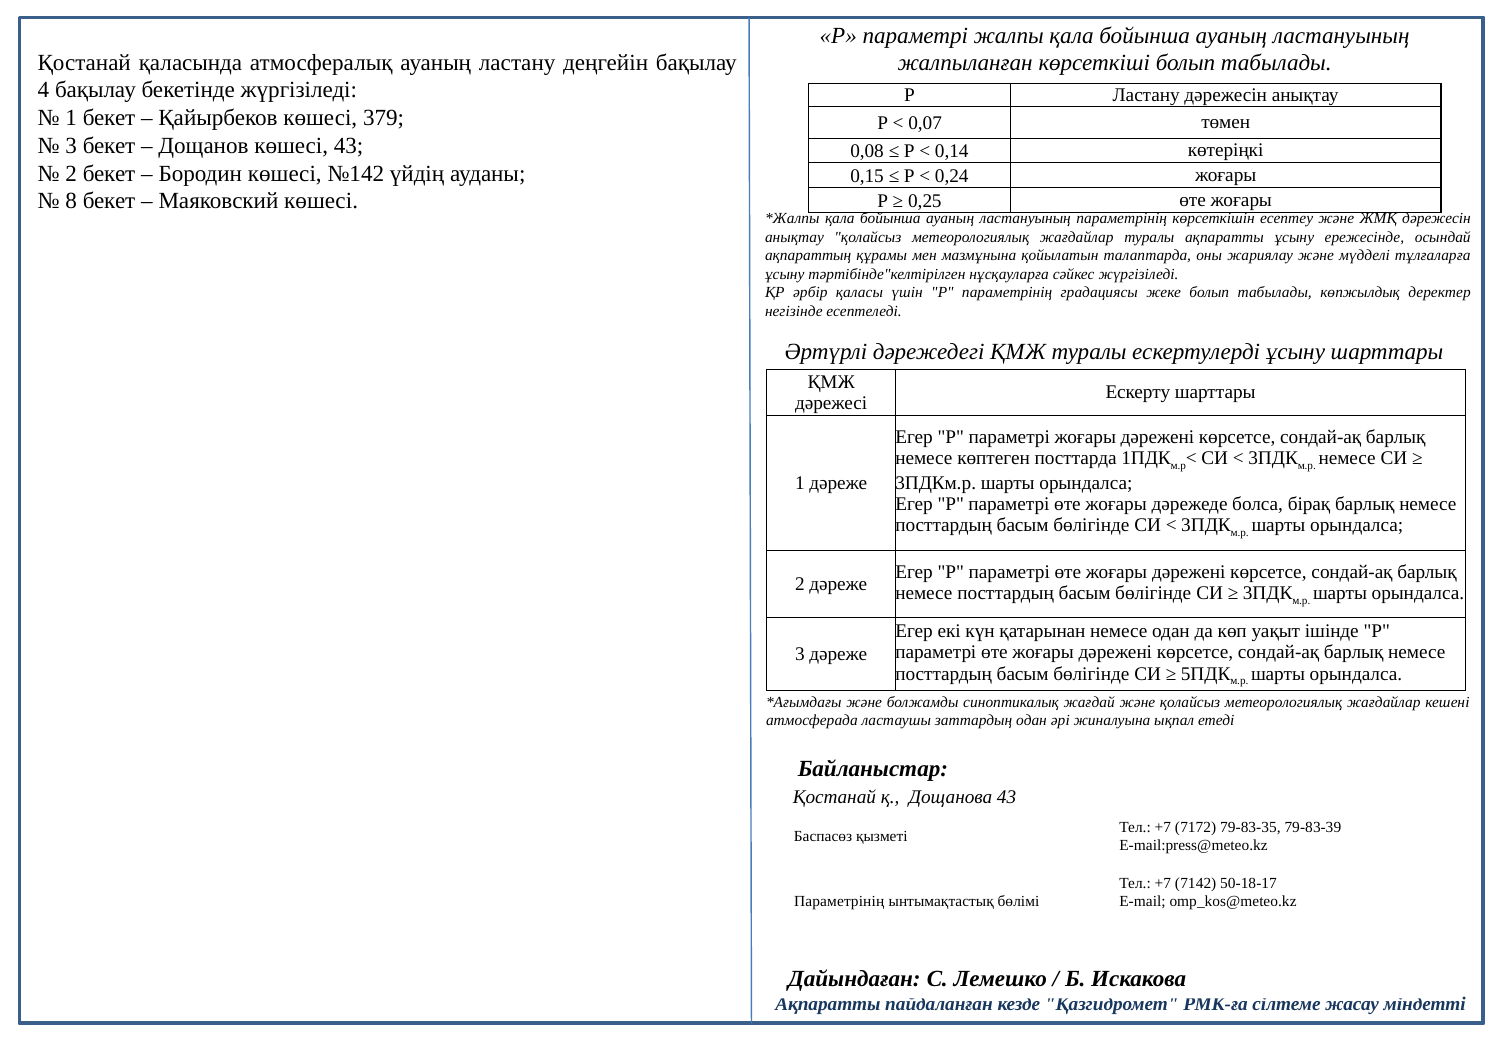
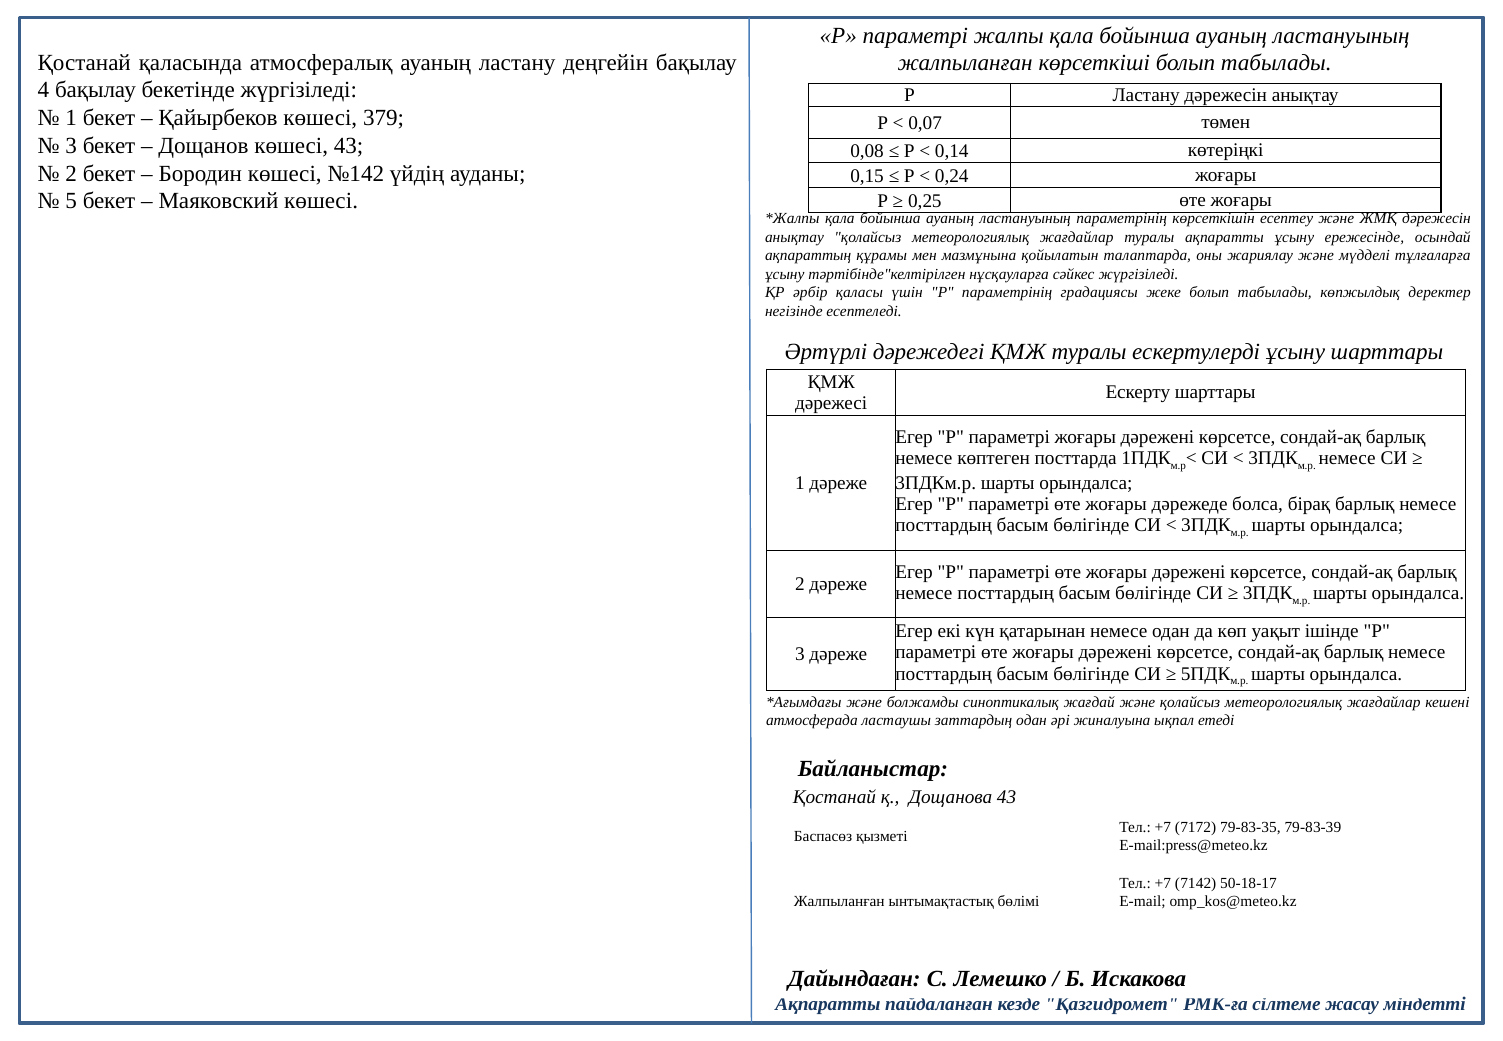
8: 8 -> 5 (71, 201)
Параметрінің: Параметрінің -> Жалпыланған (839, 901)
